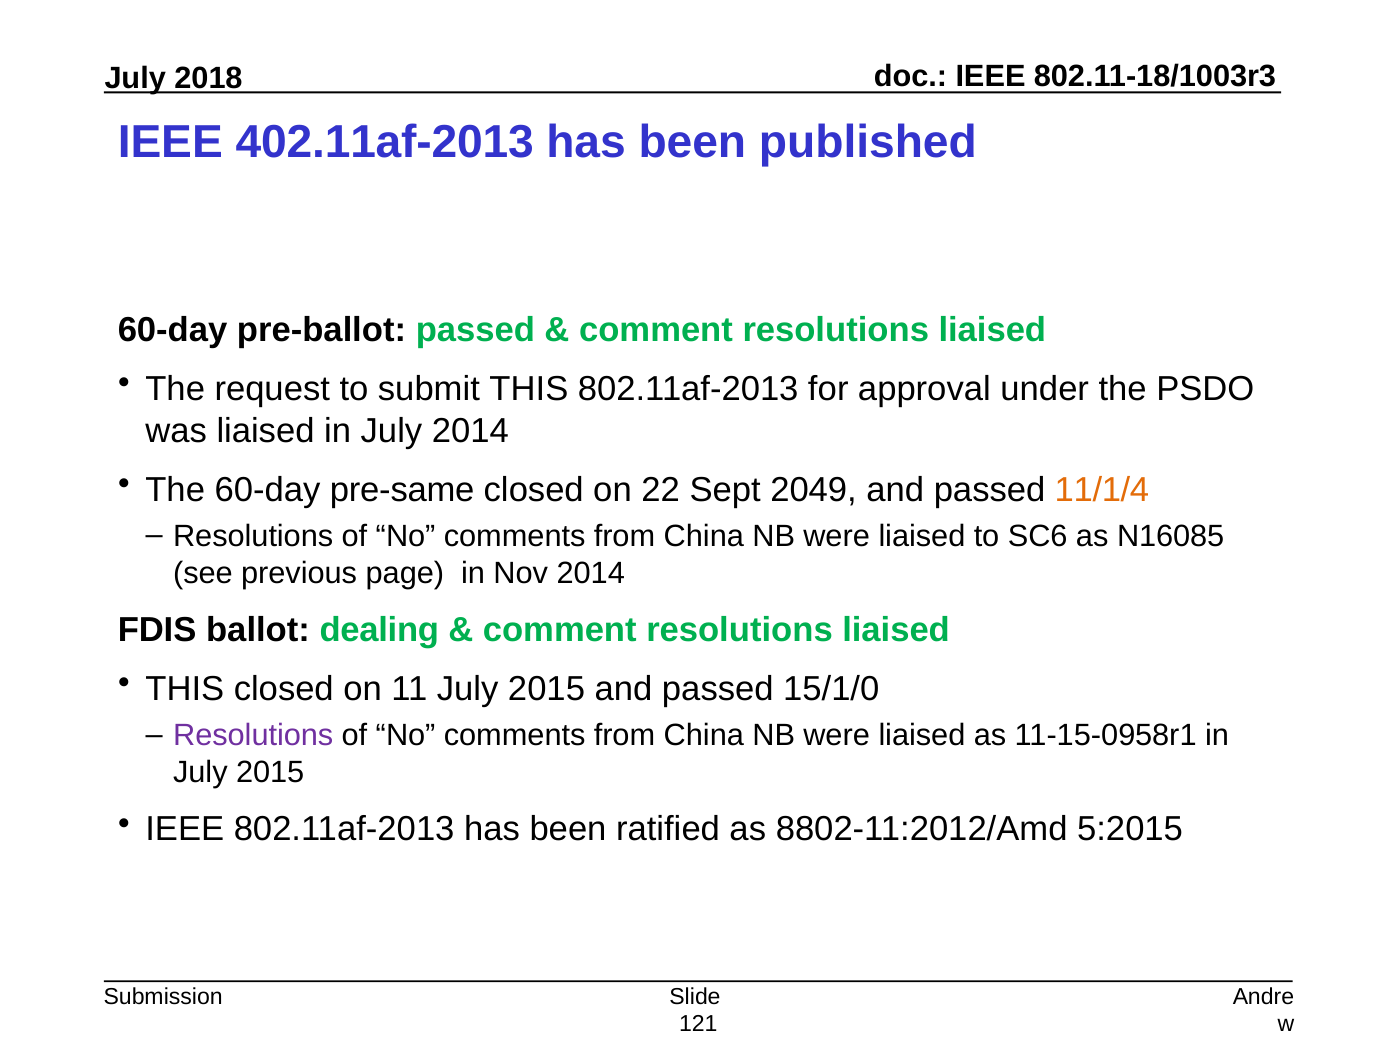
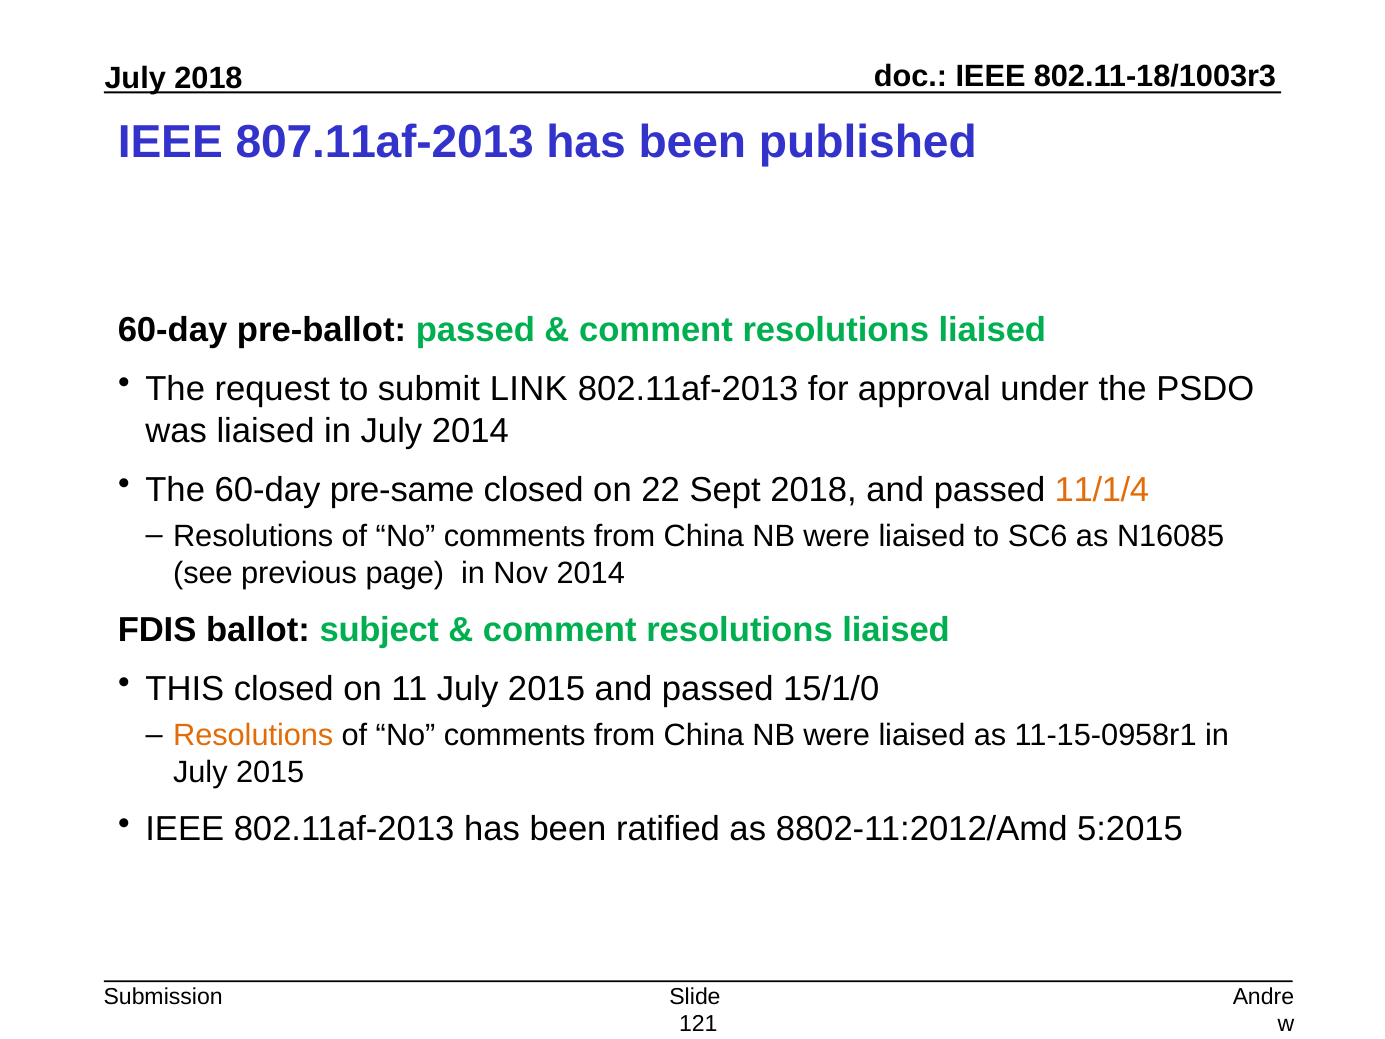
402.11af-2013: 402.11af-2013 -> 807.11af-2013 (385, 142)
submit THIS: THIS -> LINK (529, 389)
Sept 2049: 2049 -> 2018 (814, 490)
dealing: dealing -> subject (379, 630)
Resolutions colour: purple -> orange (253, 736)
